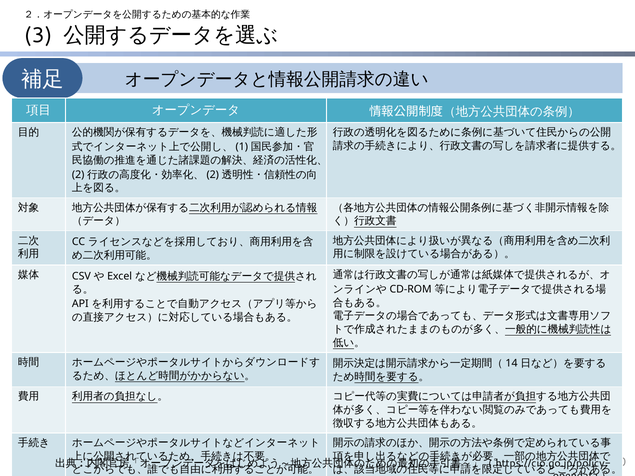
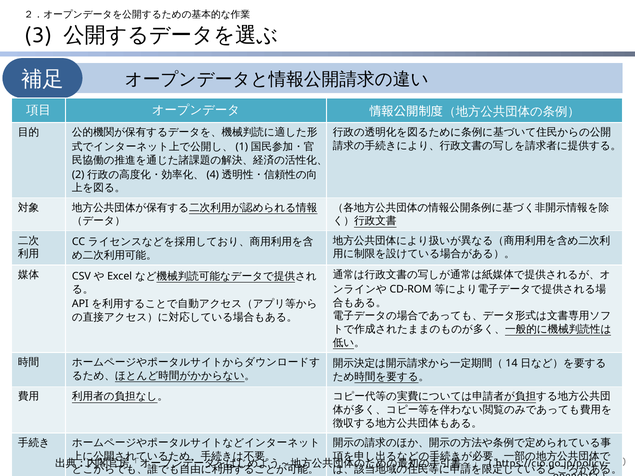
2: 2 -> 4 (213, 175)
